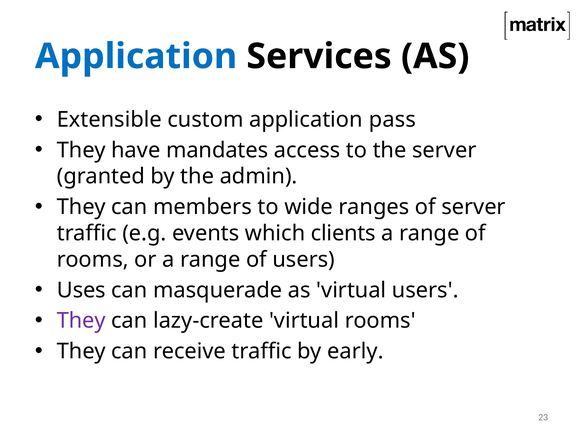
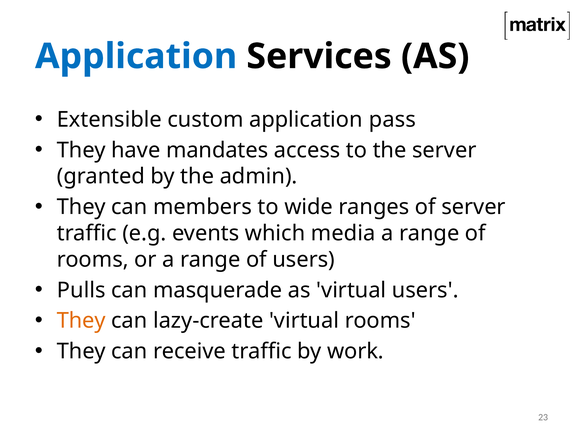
clients: clients -> media (343, 233)
Uses: Uses -> Pulls (81, 290)
They colour: purple -> orange (81, 321)
early: early -> work (355, 352)
